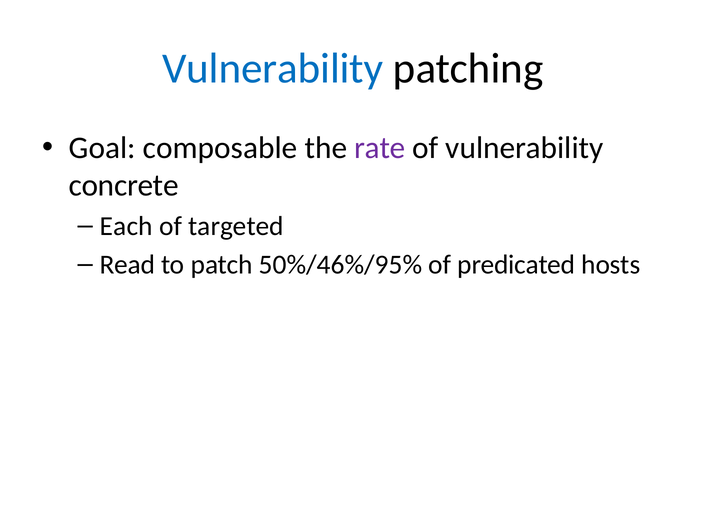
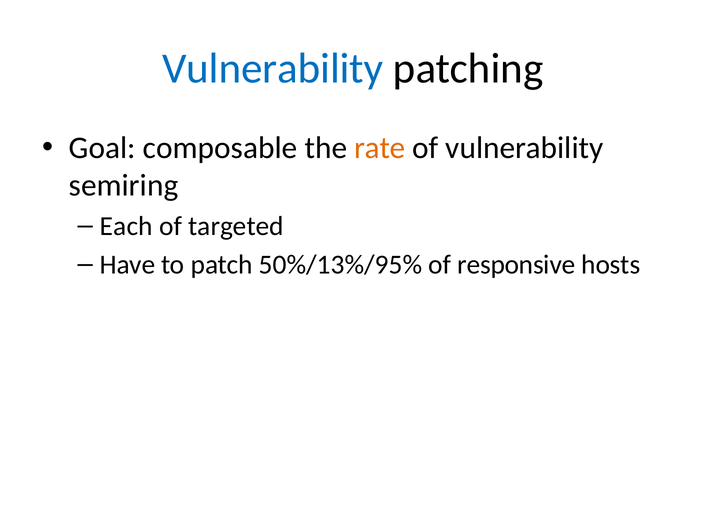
rate colour: purple -> orange (380, 148)
concrete: concrete -> semiring (124, 186)
Read: Read -> Have (127, 265)
50%/46%/95%: 50%/46%/95% -> 50%/13%/95% (341, 265)
predicated: predicated -> responsive (516, 265)
